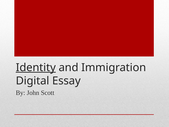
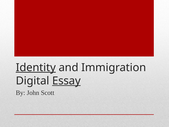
Essay underline: none -> present (66, 81)
